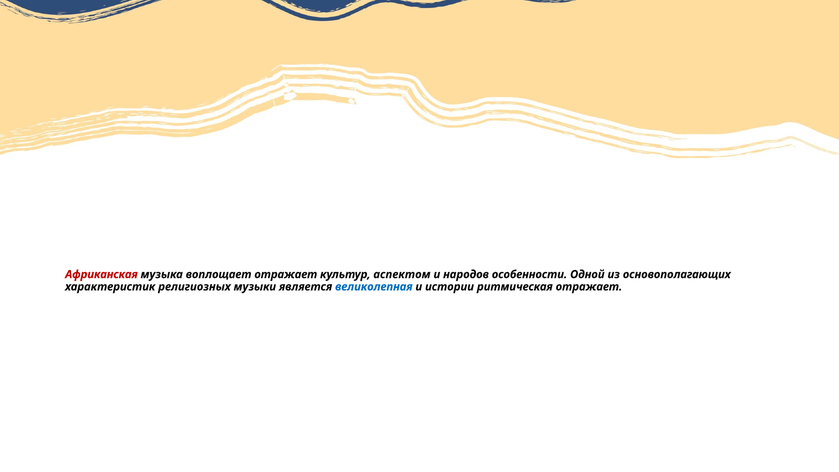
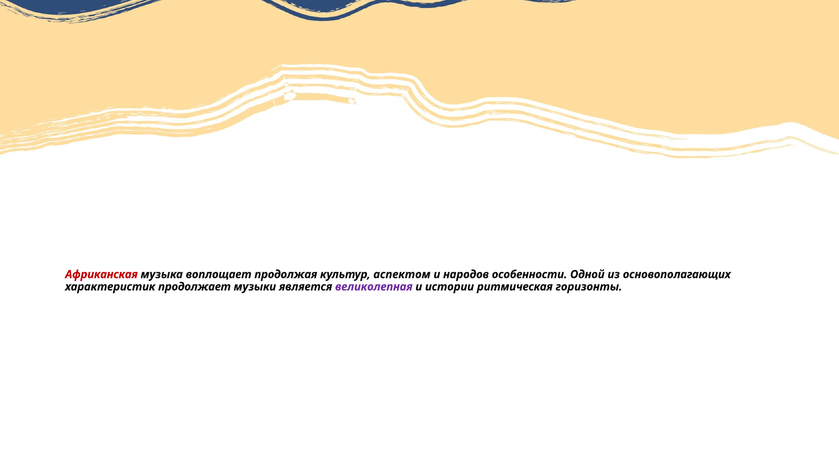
воплощает отражает: отражает -> продолжая (286, 274)
религиозных: религиозных -> продолжает (195, 287)
великолепная colour: blue -> purple (374, 287)
ритмическая отражает: отражает -> горизонты (589, 287)
